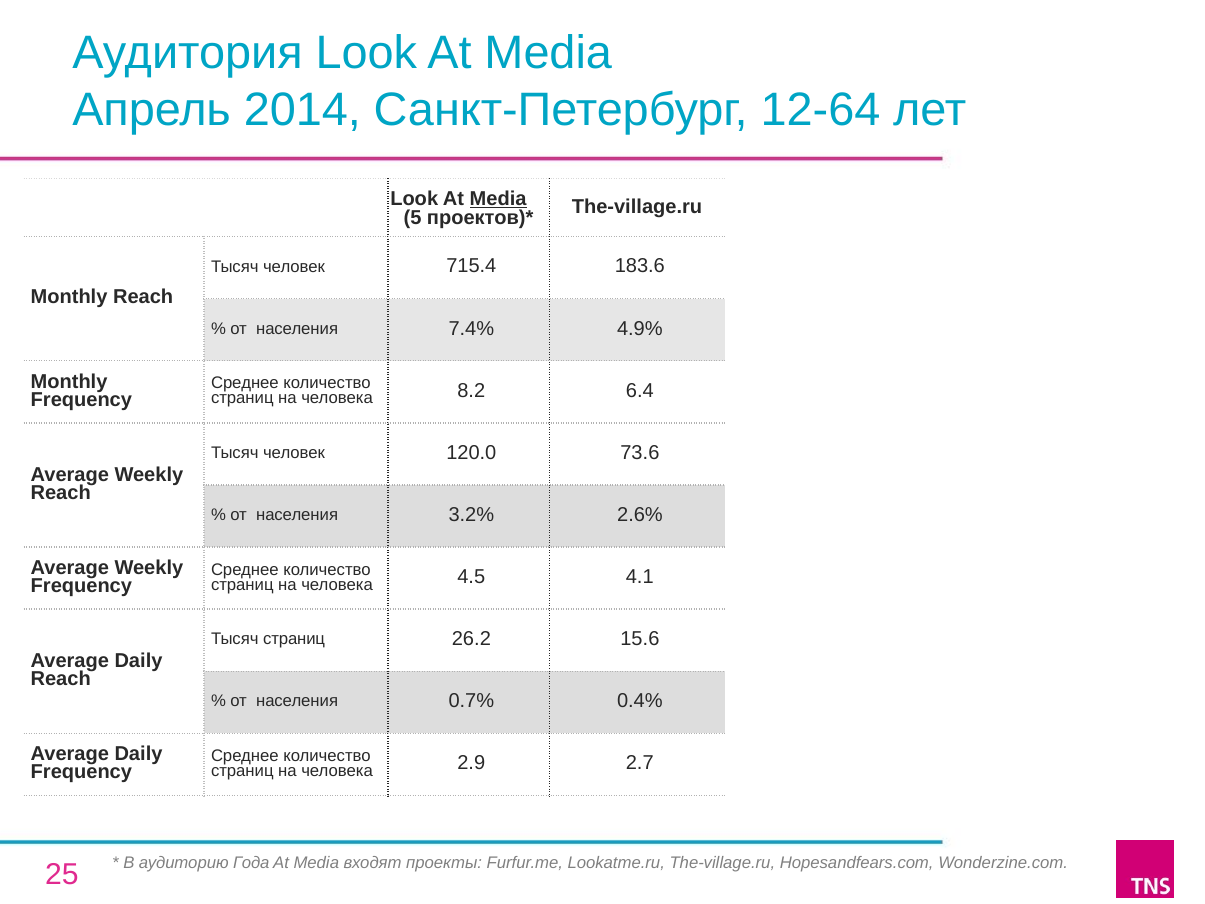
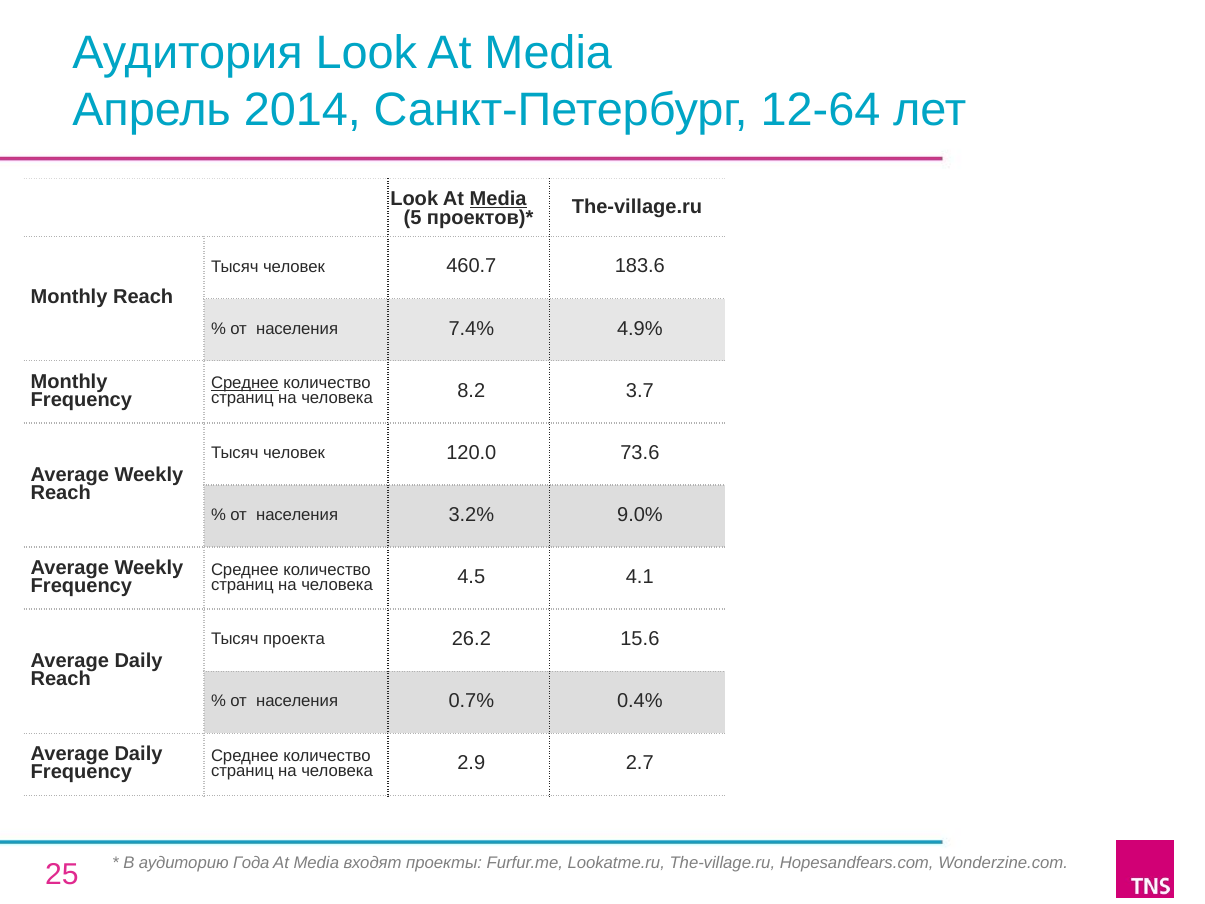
715.4: 715.4 -> 460.7 (471, 266)
Среднее underline: none -> present (245, 383)
6.4: 6.4 -> 3.7 (640, 390)
2.6%: 2.6% -> 9.0% (640, 515)
Тысяч страниц: страниц -> проекта (294, 639)
